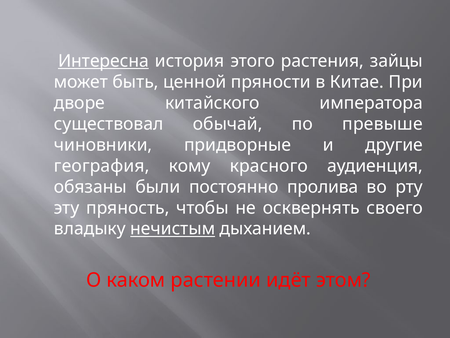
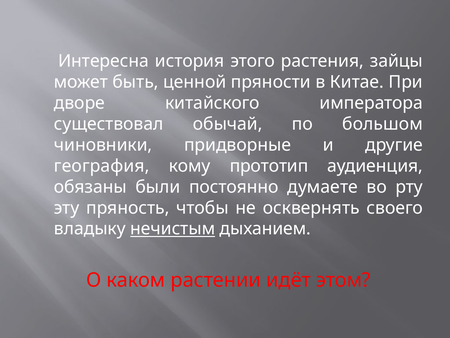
Интересна underline: present -> none (103, 61)
превыше: превыше -> большом (383, 124)
красного: красного -> прототип (269, 166)
пролива: пролива -> думаете (323, 187)
